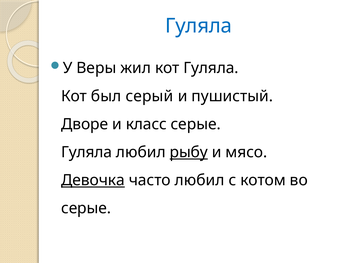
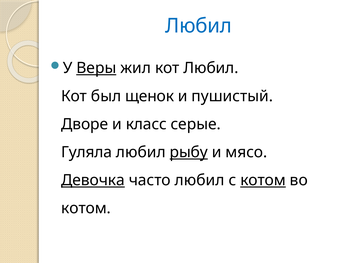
Гуляла: Гуляла -> Любил (199, 26)
Веры underline: none -> present (96, 68)
кот Гуляла: Гуляла -> Любил (211, 68)
серый: серый -> щенок (150, 96)
котом underline: none -> present (263, 180)
серые: серые -> котом (86, 208)
